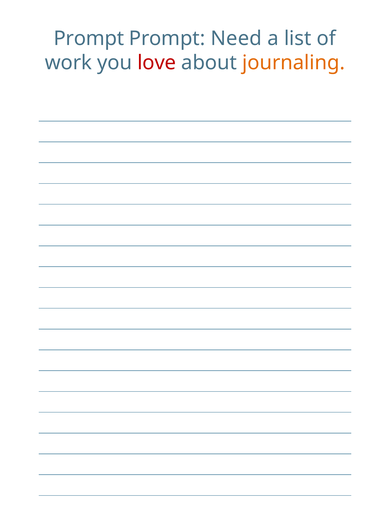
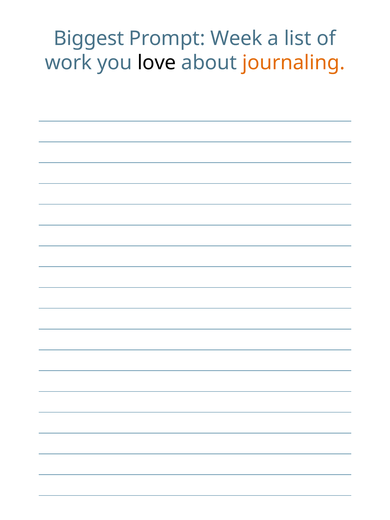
Prompt: Prompt -> Biggest (89, 39)
Need: Need -> Week (236, 39)
love colour: red -> black (157, 63)
